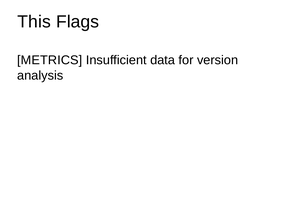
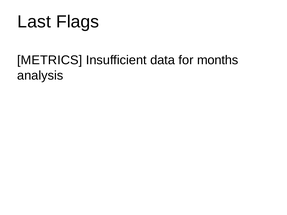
This: This -> Last (34, 22)
version: version -> months (218, 60)
